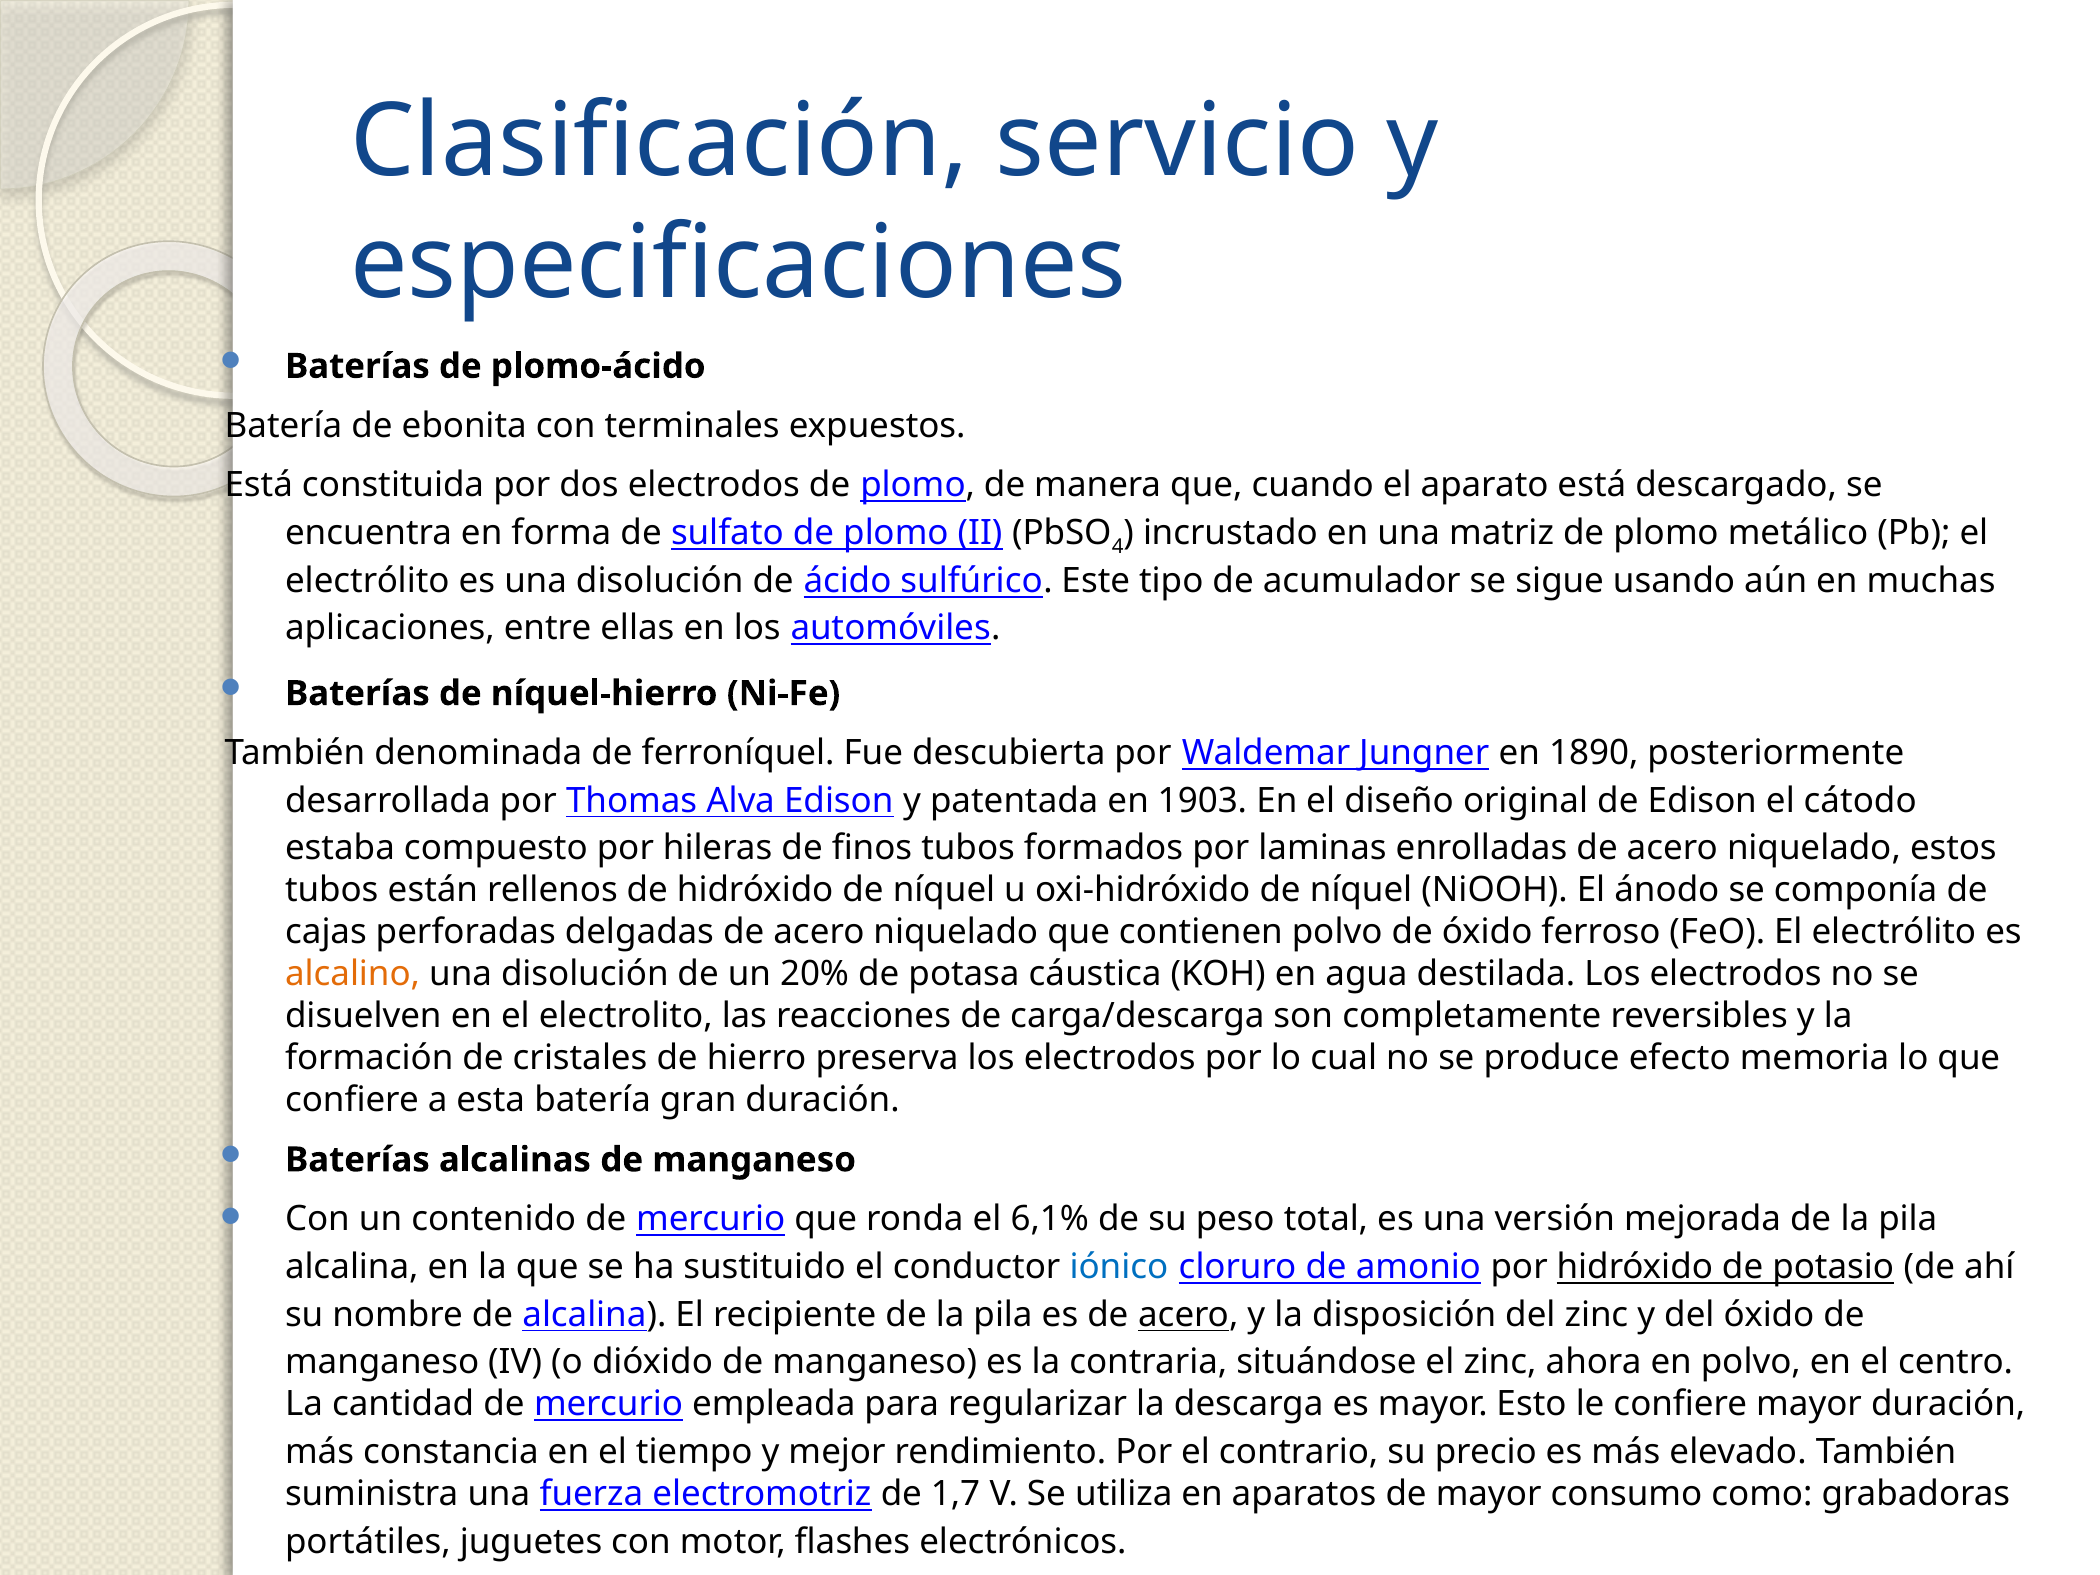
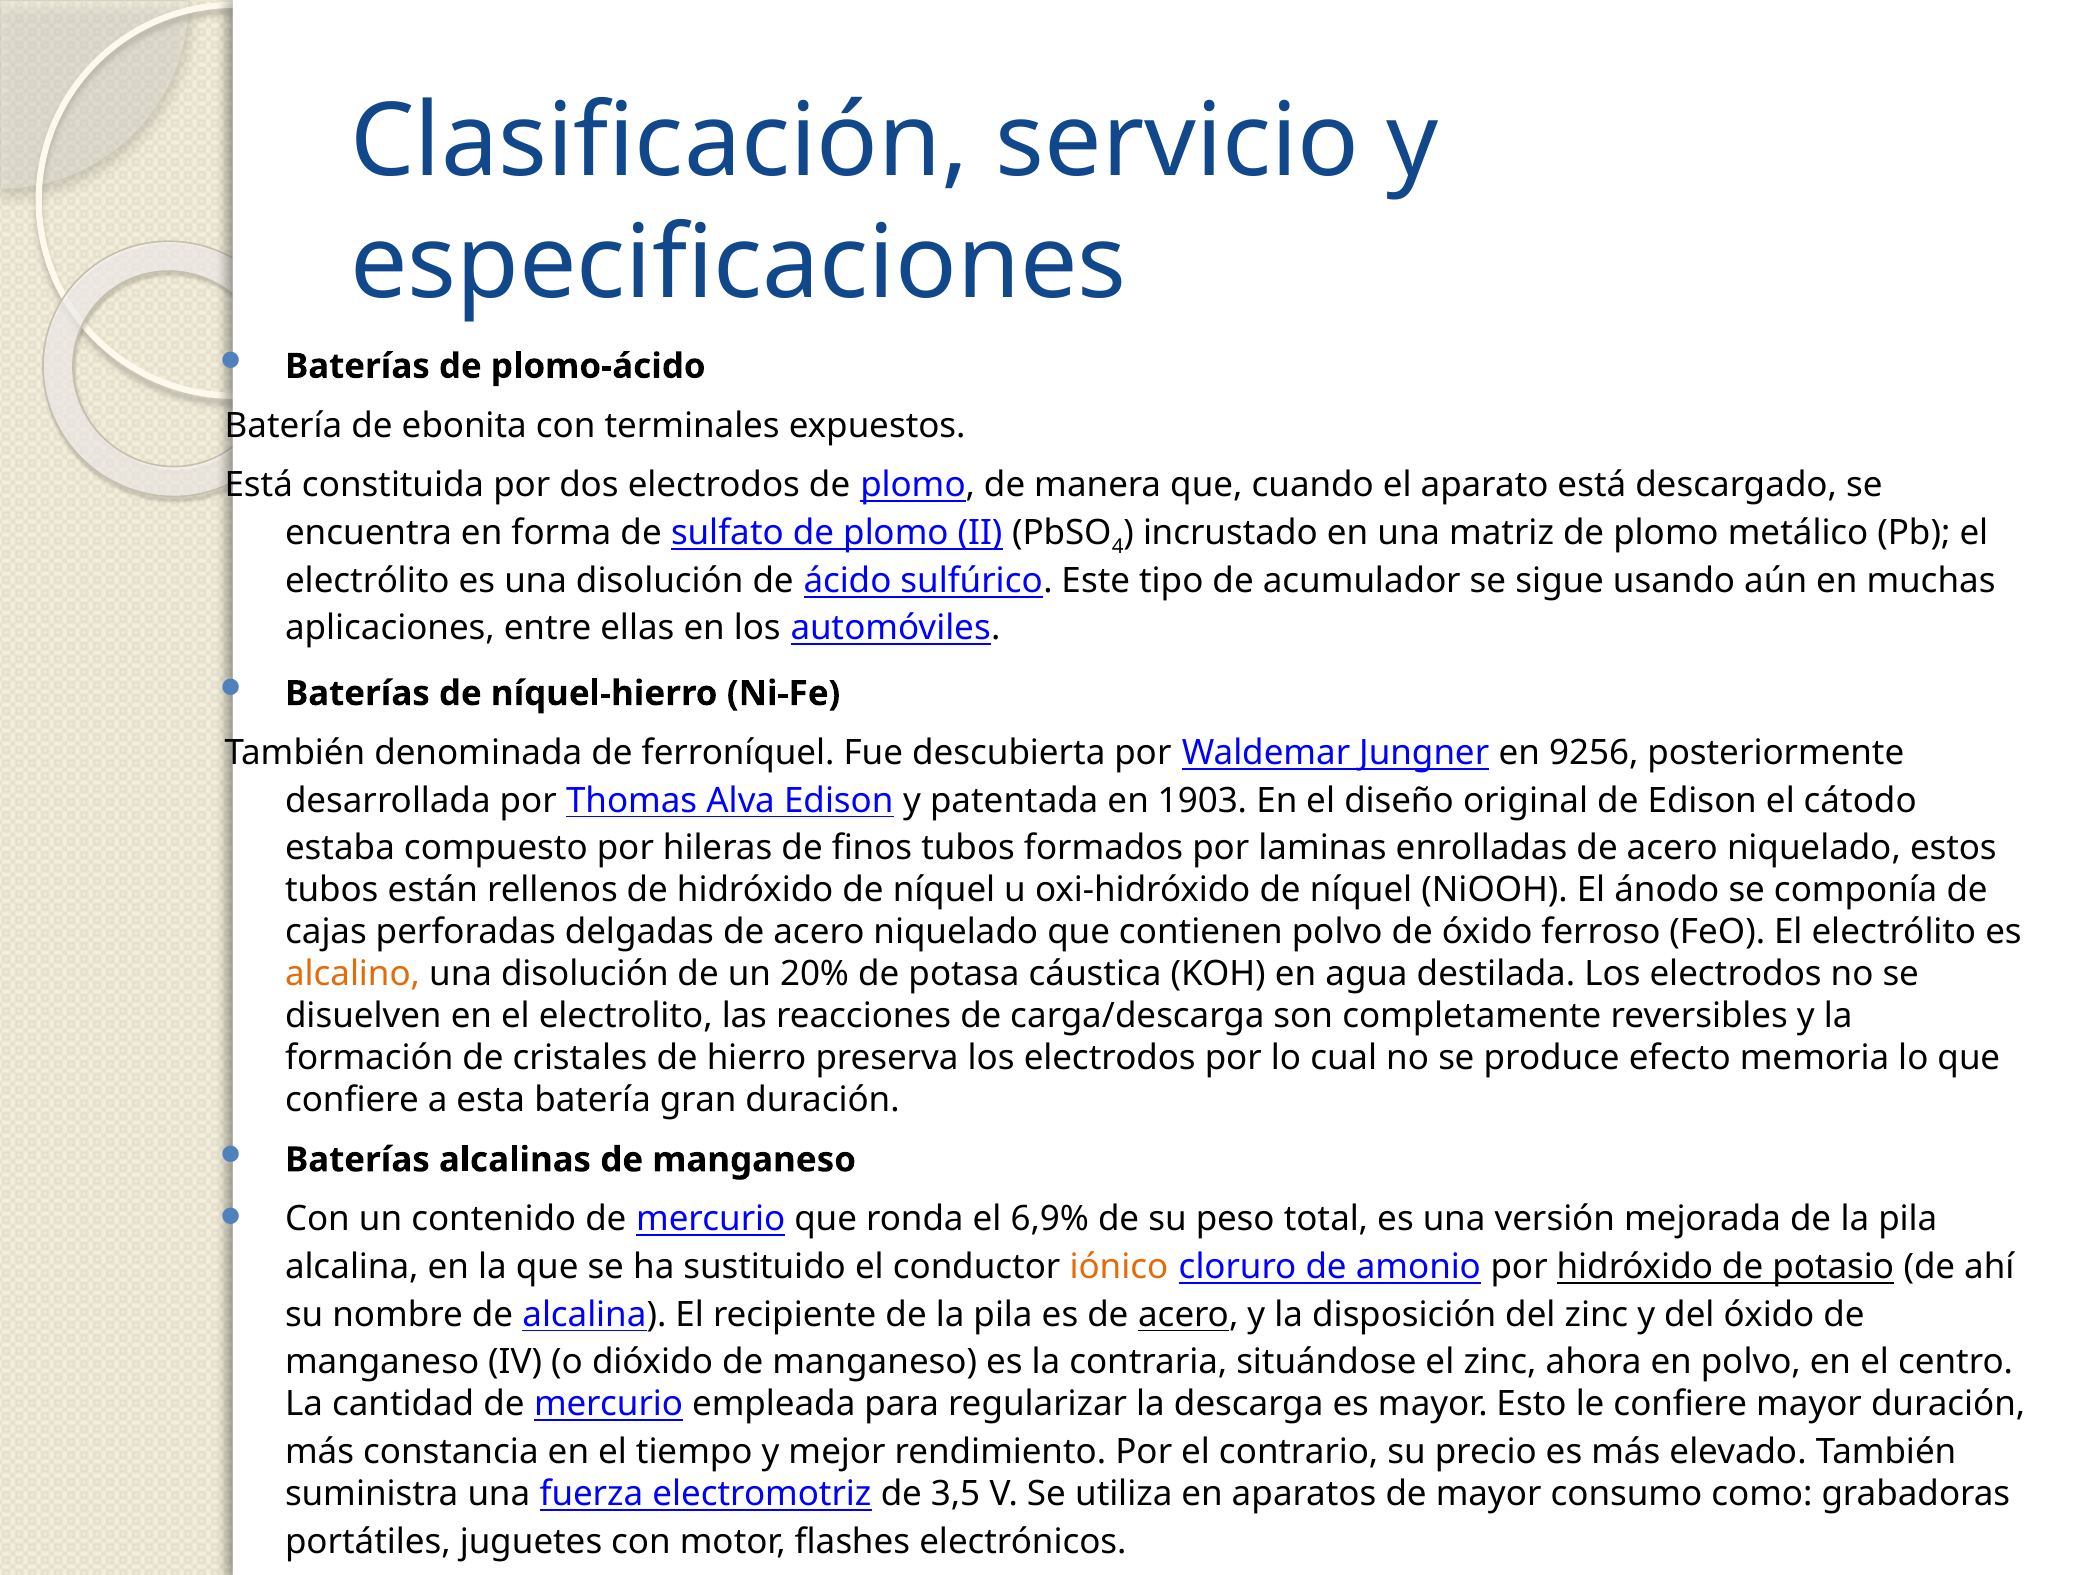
1890: 1890 -> 9256 (1594, 753)
6,1%: 6,1% -> 6,9% (1050, 1219)
iónico colour: blue -> orange (1119, 1267)
1,7: 1,7 -> 3,5 (956, 1494)
